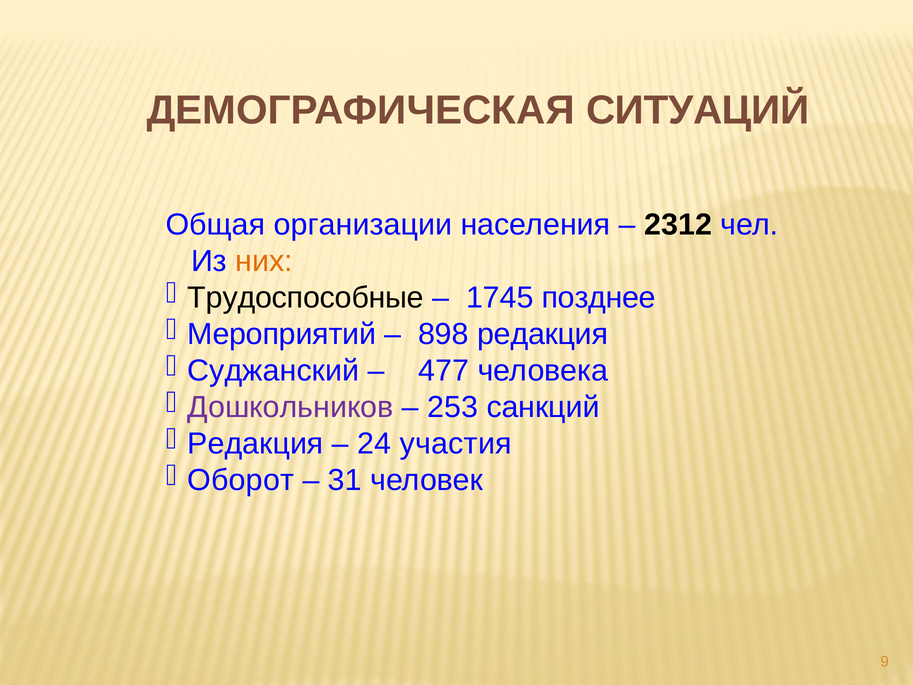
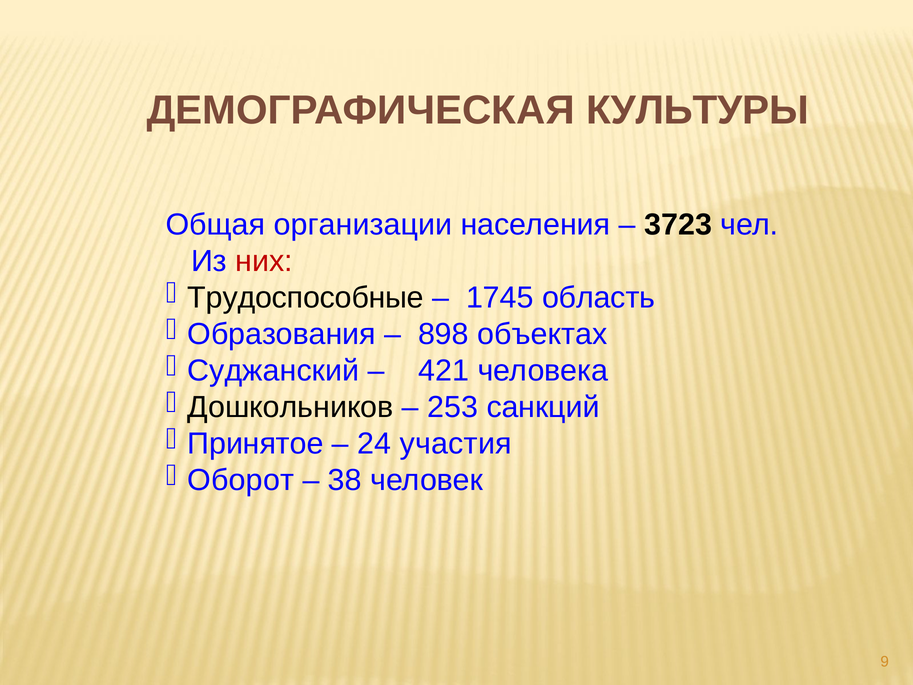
СИТУАЦИЙ: СИТУАЦИЙ -> КУЛЬТУРЫ (698, 110)
2312: 2312 -> 3723 (678, 225)
них colour: orange -> red (264, 261)
позднее: позднее -> область (599, 298)
Мероприятий: Мероприятий -> Образования (282, 334)
898 редакция: редакция -> объектах (542, 334)
477: 477 -> 421 (444, 371)
Дошкольников colour: purple -> black (291, 407)
Редакция: Редакция -> Принятое (256, 444)
31: 31 -> 38 (345, 480)
